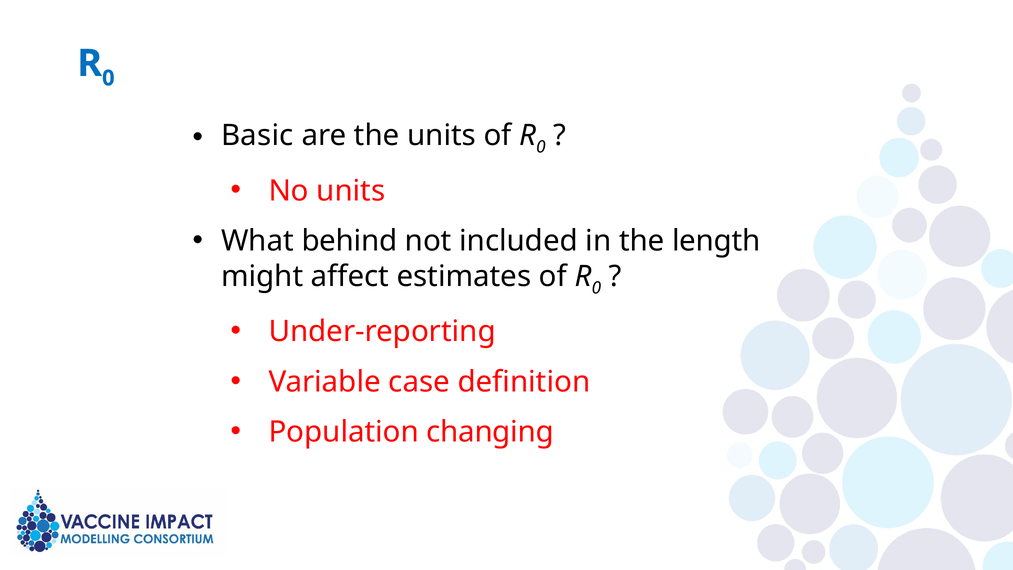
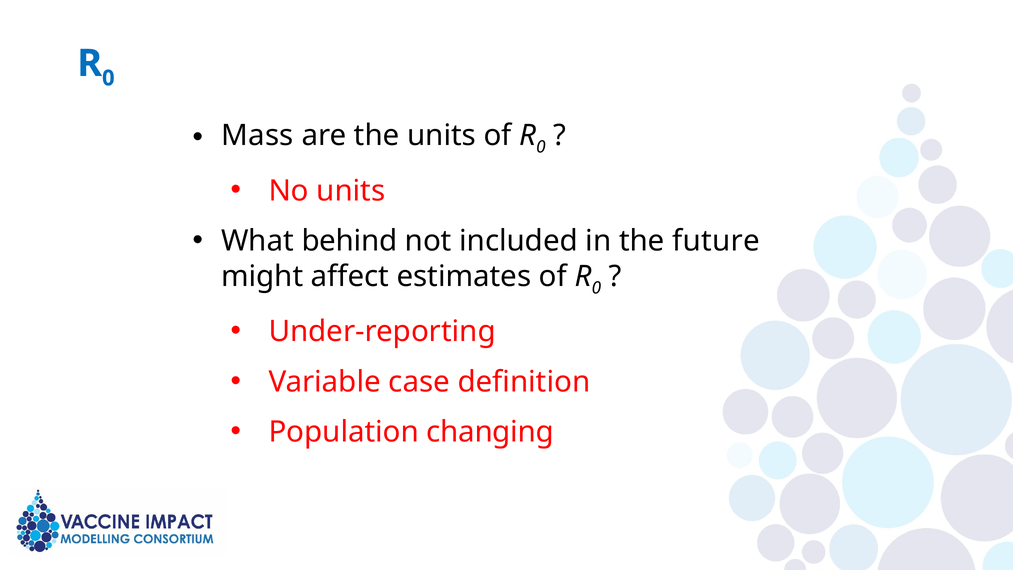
Basic: Basic -> Mass (257, 136)
length: length -> future (716, 241)
